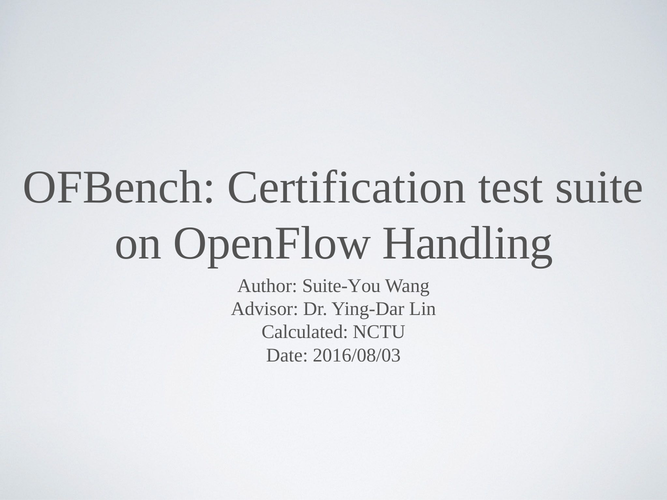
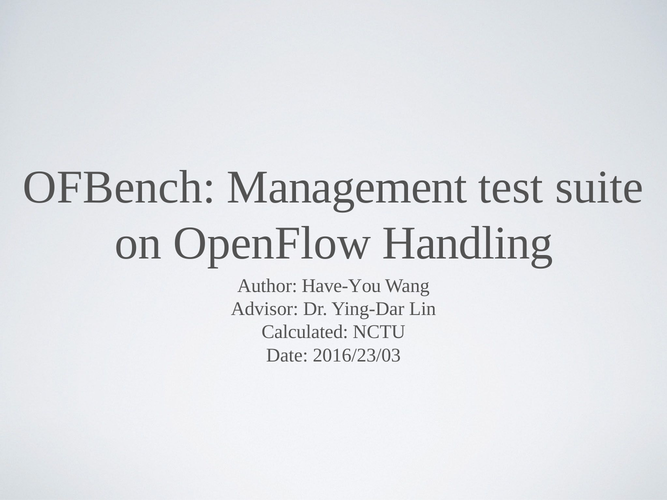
Certification: Certification -> Management (347, 187)
Suite-You: Suite-You -> Have-You (341, 286)
2016/08/03: 2016/08/03 -> 2016/23/03 (357, 355)
